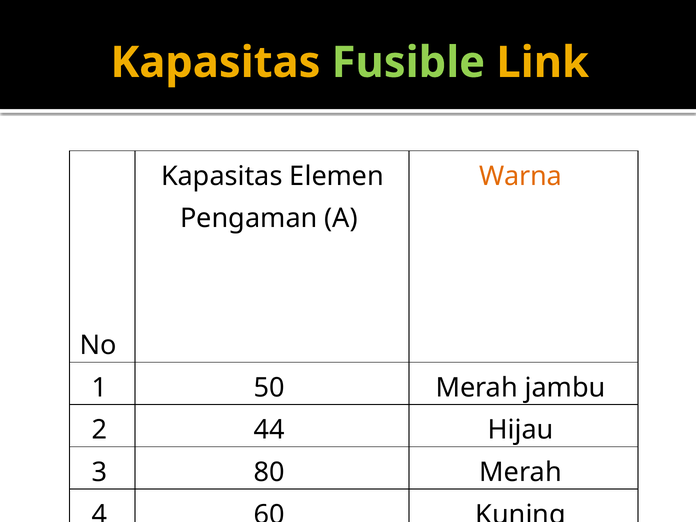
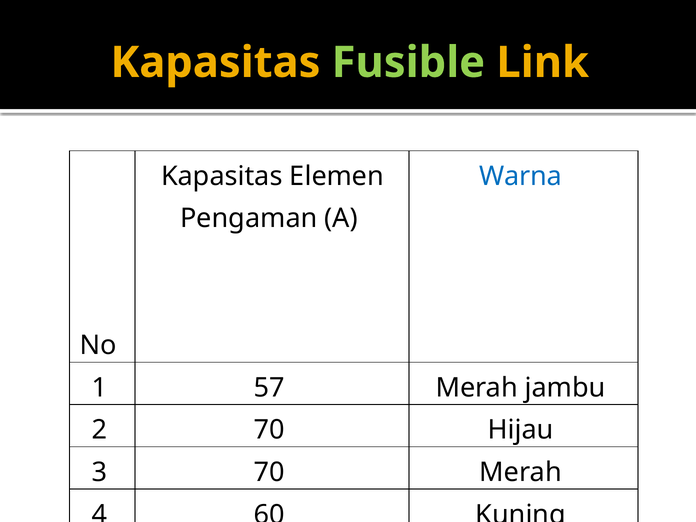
Warna colour: orange -> blue (521, 176)
50: 50 -> 57 (269, 388)
2 44: 44 -> 70 (269, 430)
3 80: 80 -> 70 (269, 472)
